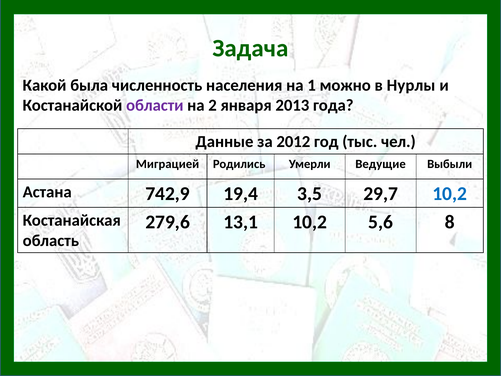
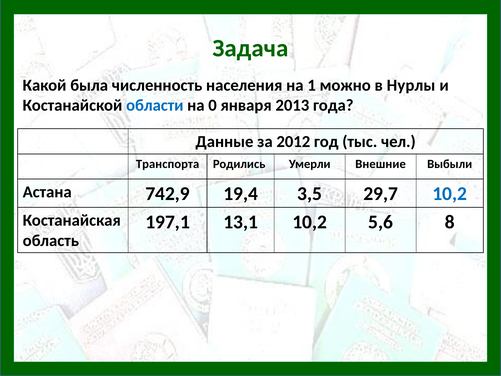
области colour: purple -> blue (155, 105)
2: 2 -> 0 (213, 105)
Миграцией: Миграцией -> Транспорта (168, 164)
Ведущие: Ведущие -> Внешние (381, 164)
279,6: 279,6 -> 197,1 (168, 222)
